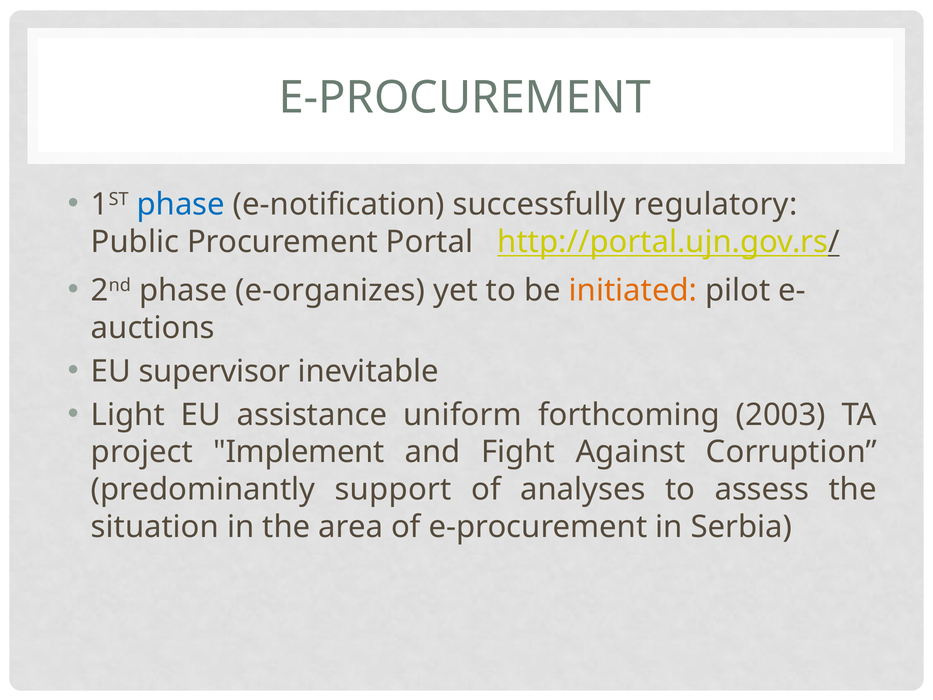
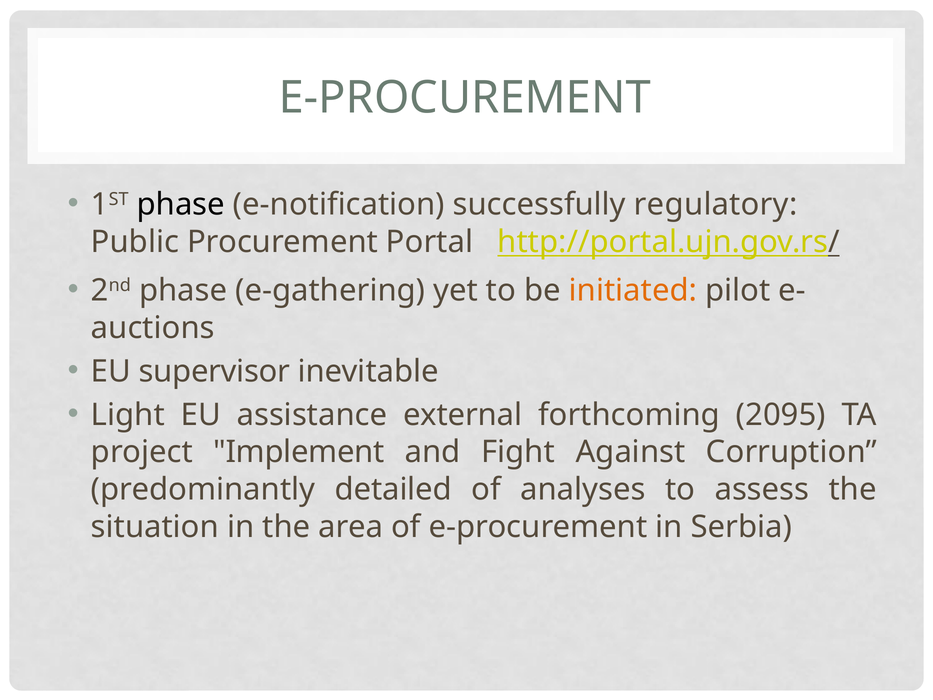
phase colour: blue -> black (181, 204)
e-organizes: e-organizes -> e-gathering (330, 290)
uniform: uniform -> external (463, 415)
2003: 2003 -> 2095 (781, 415)
support: support -> detailed (393, 489)
